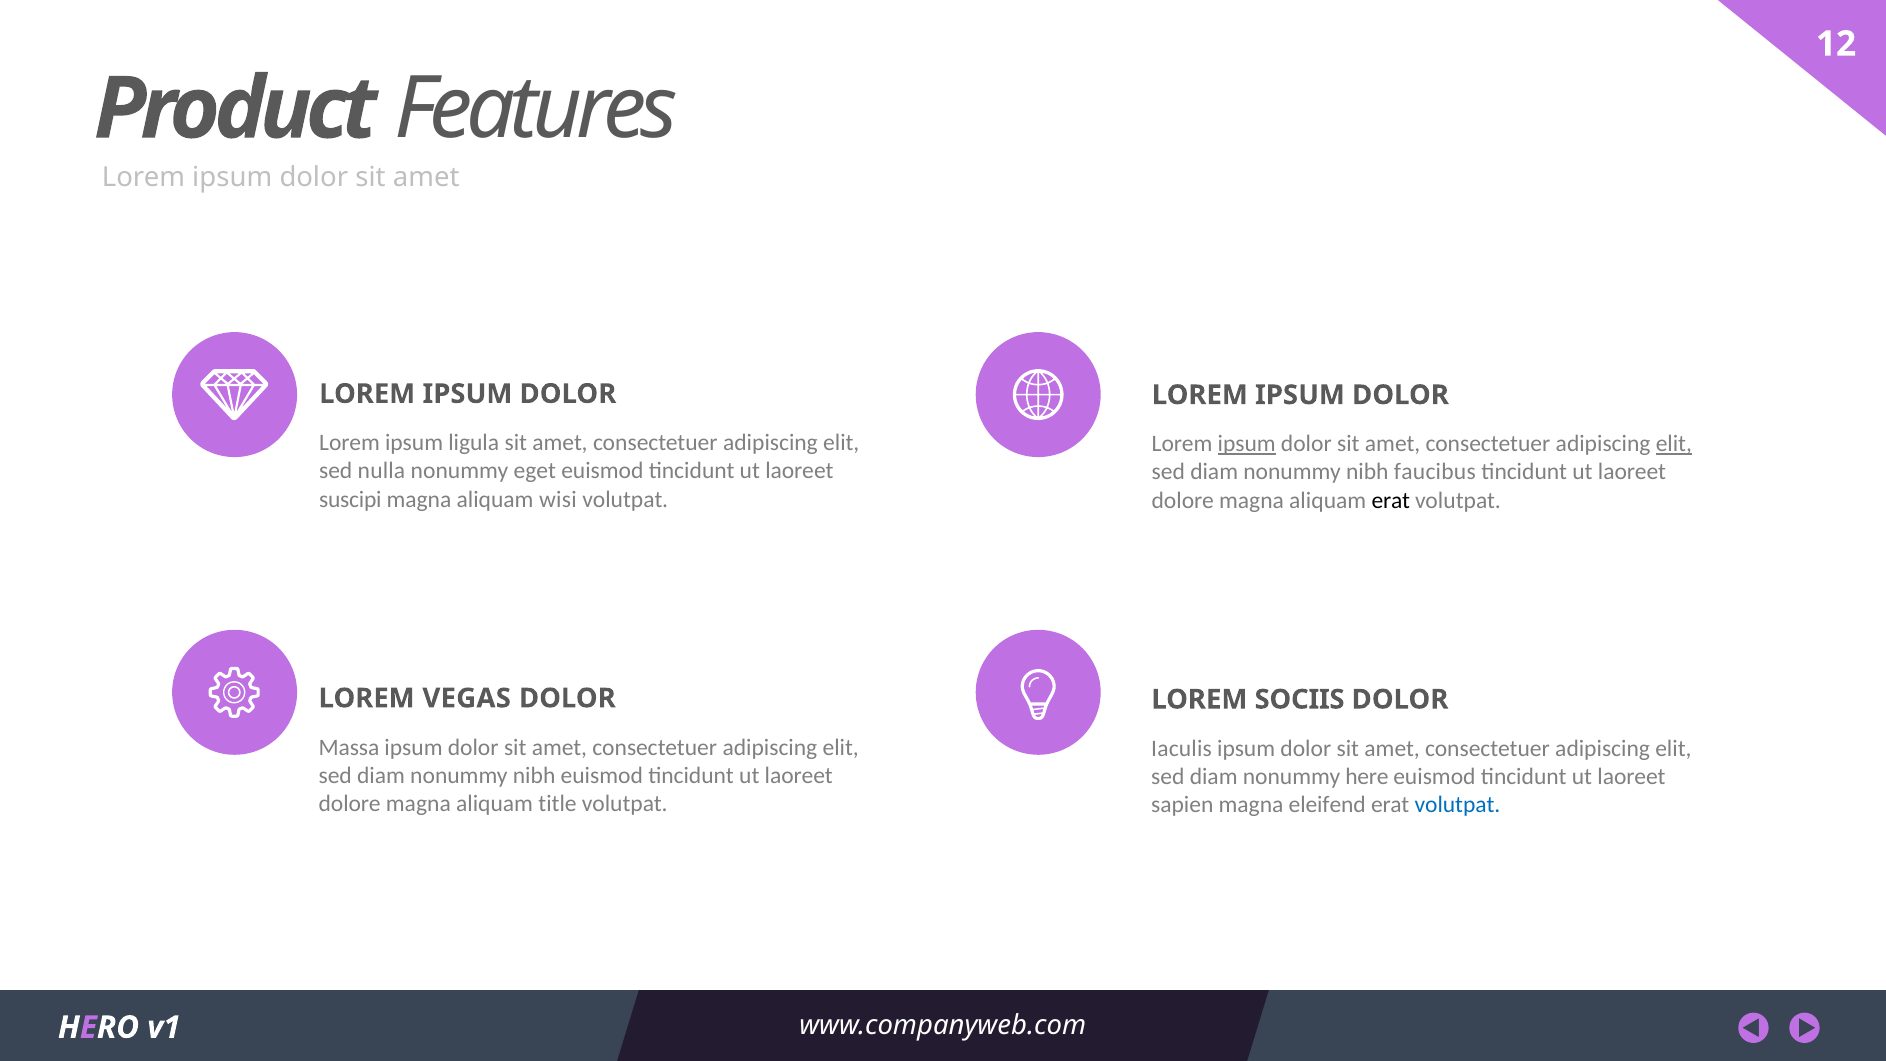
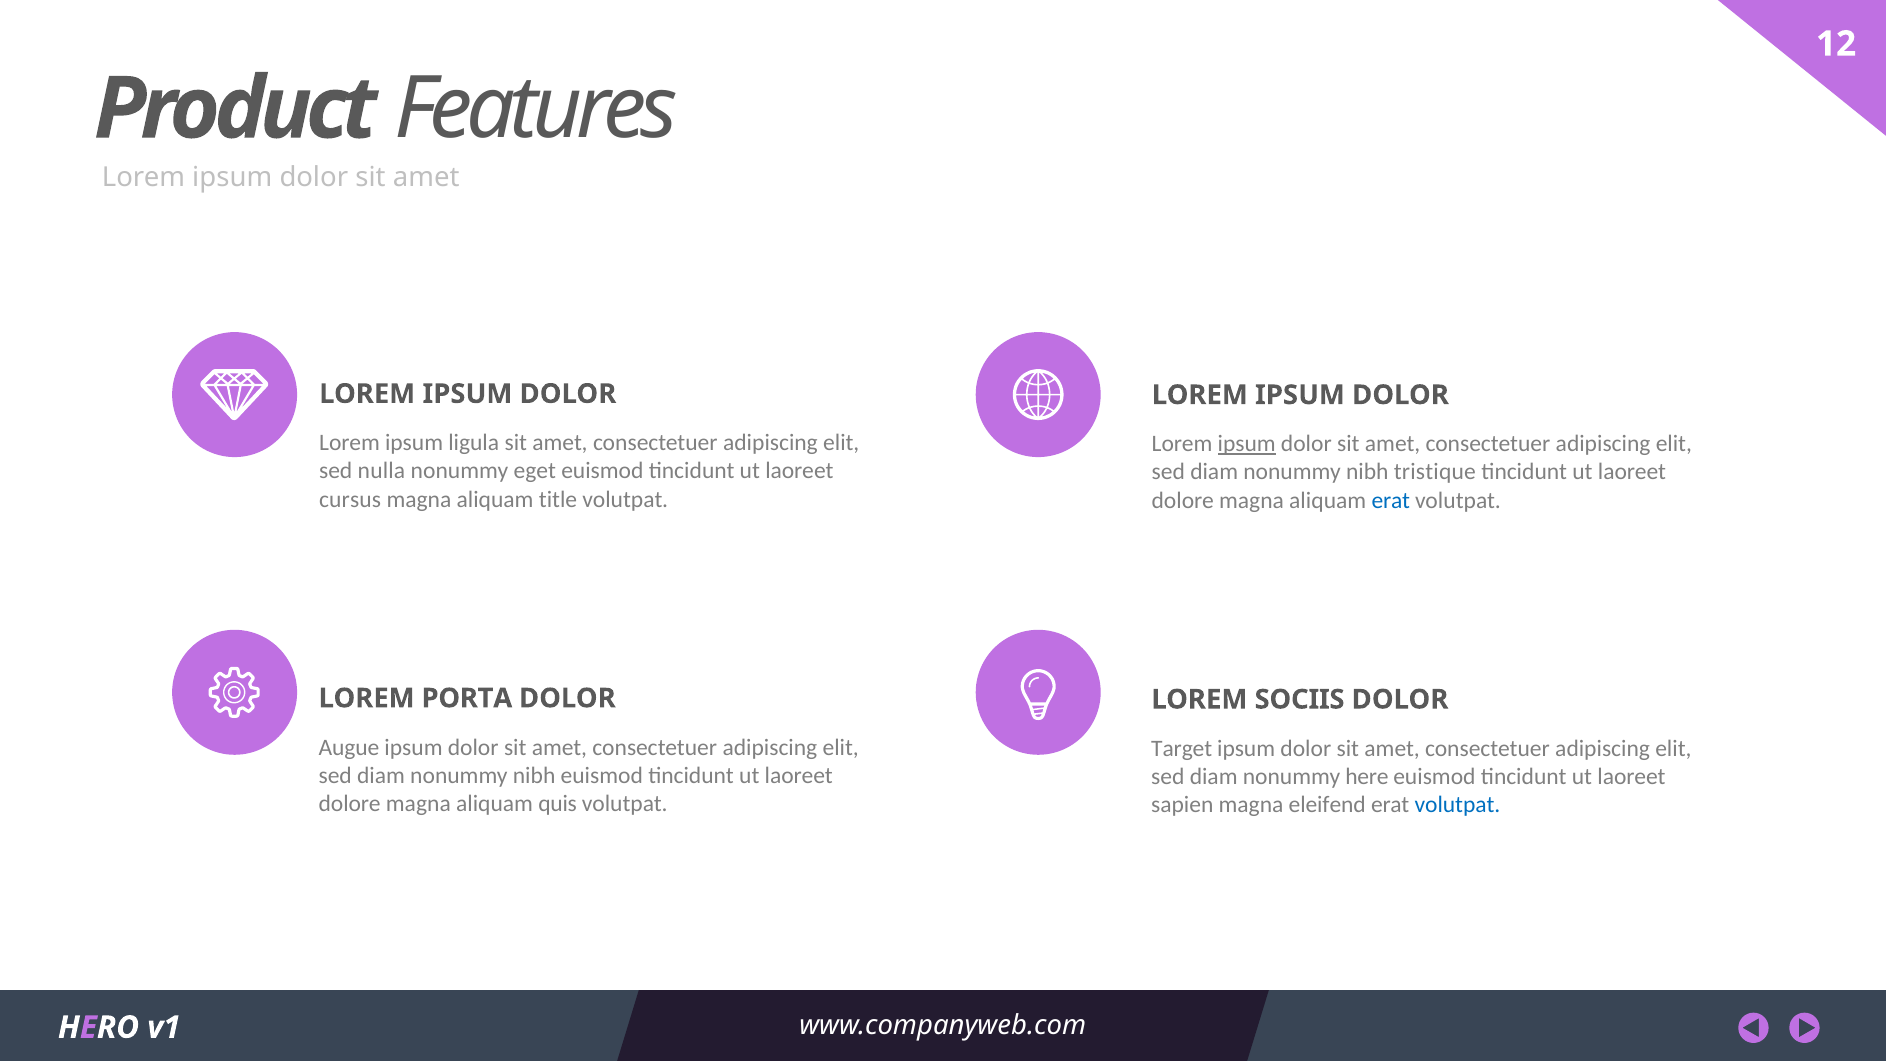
elit underline: present -> none (1674, 444)
faucibus: faucibus -> tristique (1435, 472)
suscipi: suscipi -> cursus (350, 499)
wisi: wisi -> title (558, 499)
erat colour: black -> blue (1391, 500)
VEGAS: VEGAS -> PORTA (467, 698)
Massa: Massa -> Augue (349, 747)
Iaculis: Iaculis -> Target (1182, 748)
title: title -> quis (558, 804)
